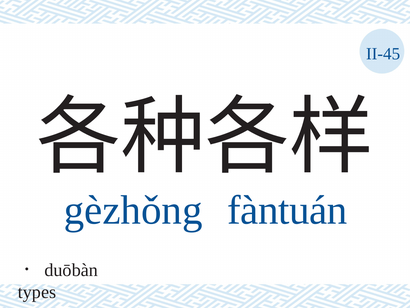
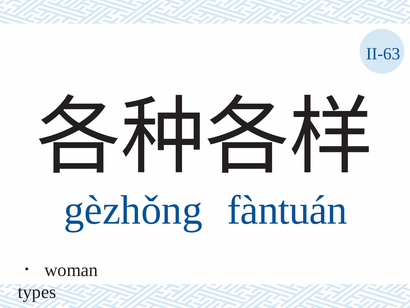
II-45: II-45 -> II-63 (383, 54)
duōbàn: duōbàn -> woman (71, 270)
